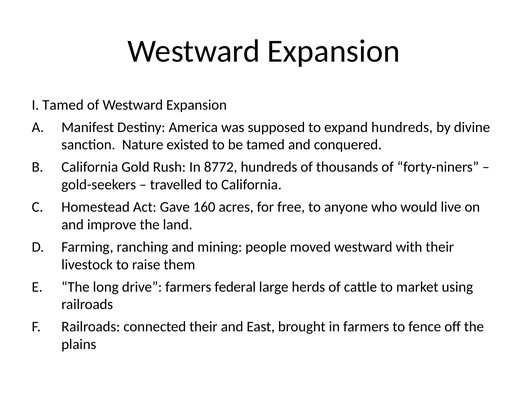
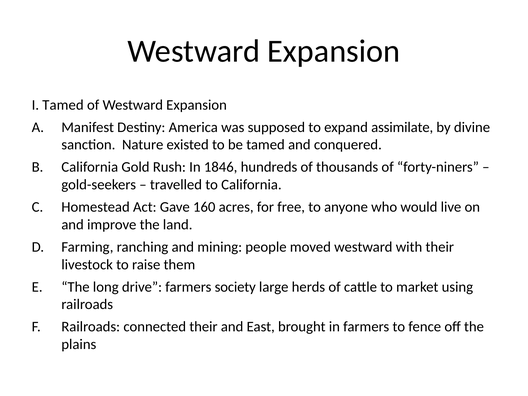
expand hundreds: hundreds -> assimilate (402, 127)
8772: 8772 -> 1846 (221, 167)
federal: federal -> society (235, 287)
